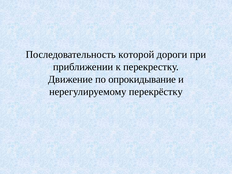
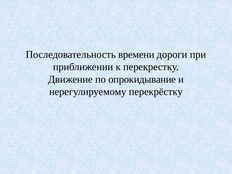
которой: которой -> времени (136, 55)
